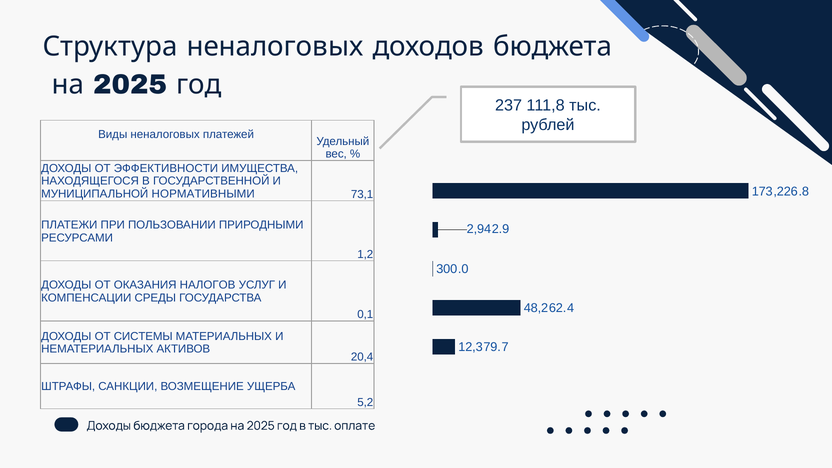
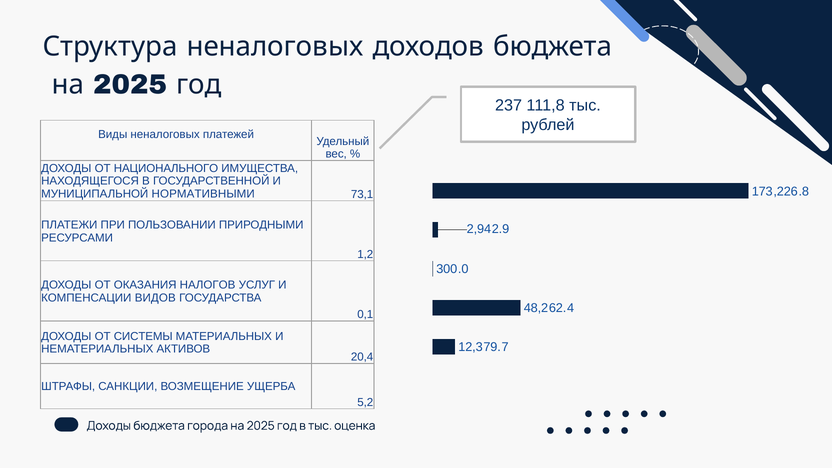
ЭФФЕКТИВНОСТИ: ЭФФЕКТИВНОСТИ -> НАЦИОНАЛЬНОГО (166, 168)
СРЕДЫ: СРЕДЫ -> ВИДОВ (155, 298)
оплате: оплате -> оценка (355, 426)
